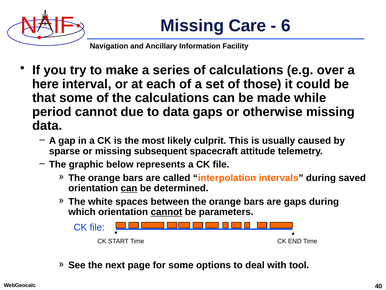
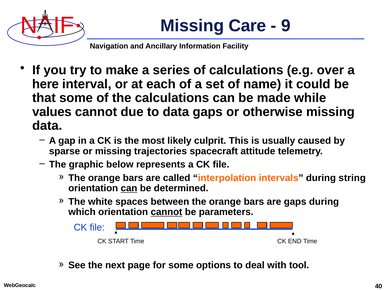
6: 6 -> 9 (286, 26)
those: those -> name (262, 84)
period: period -> values (52, 112)
subsequent: subsequent -> trajectories (160, 151)
saved: saved -> string (352, 178)
